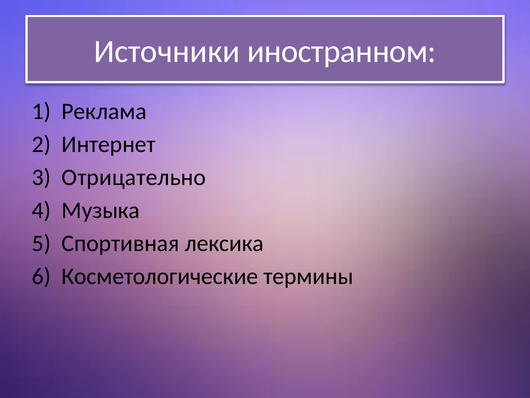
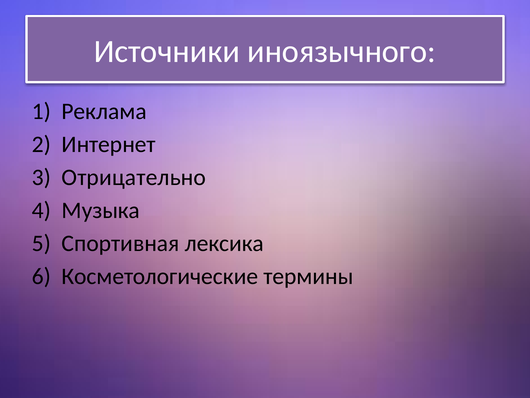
иностранном: иностранном -> иноязычного (342, 51)
